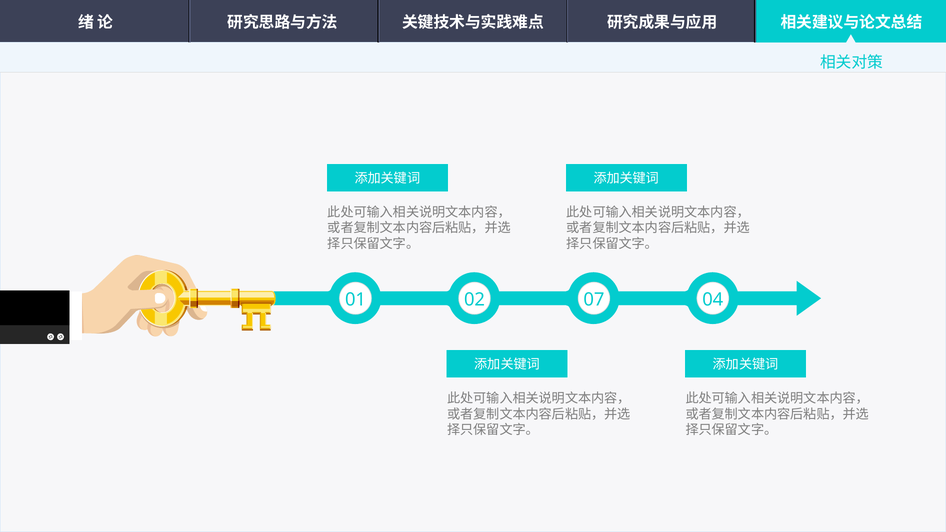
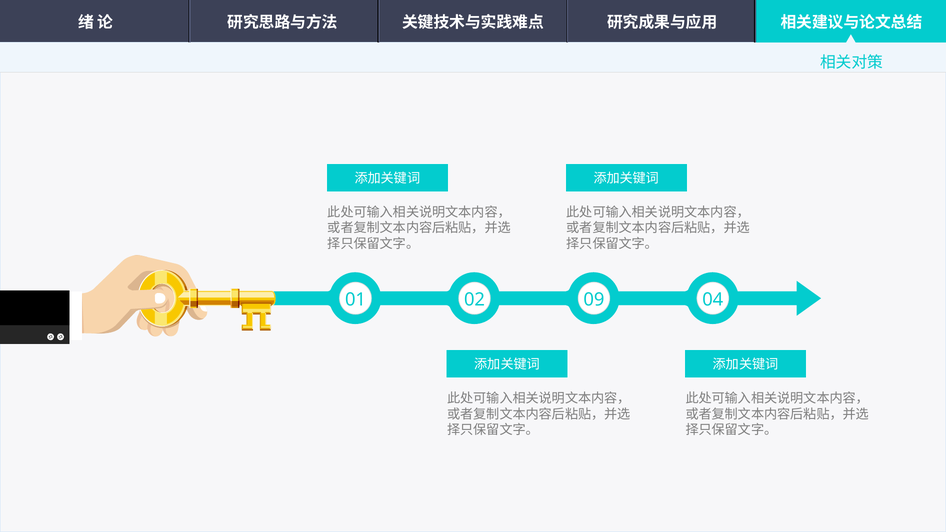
07: 07 -> 09 (594, 299)
